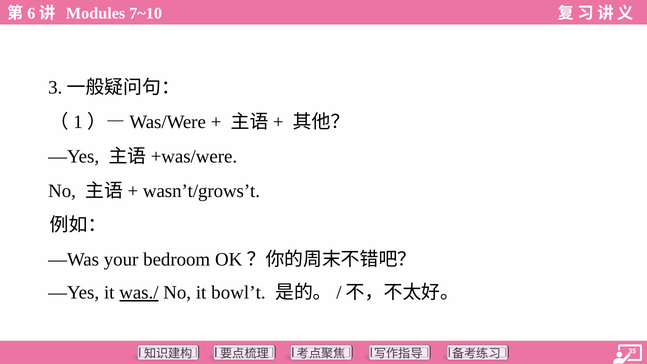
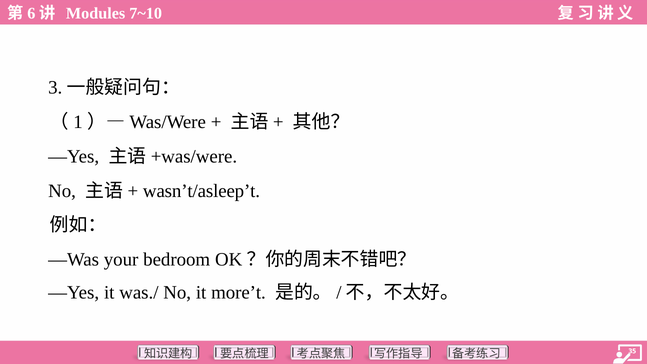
wasn’t/grows’t: wasn’t/grows’t -> wasn’t/asleep’t (202, 191)
was./ underline: present -> none (139, 293)
bowl’t: bowl’t -> more’t (239, 293)
